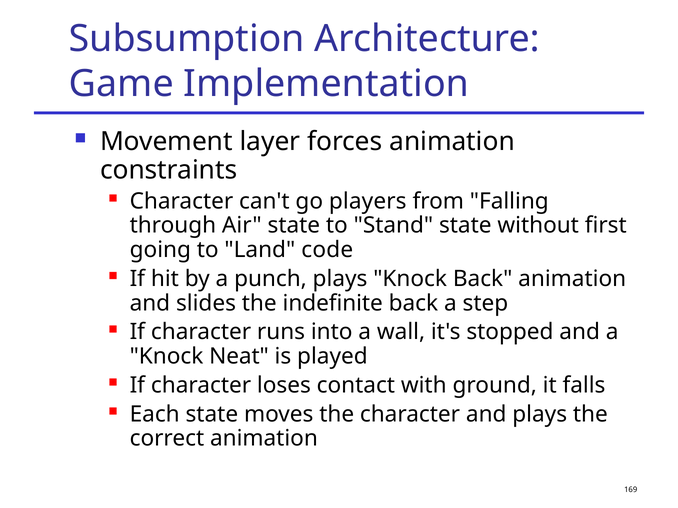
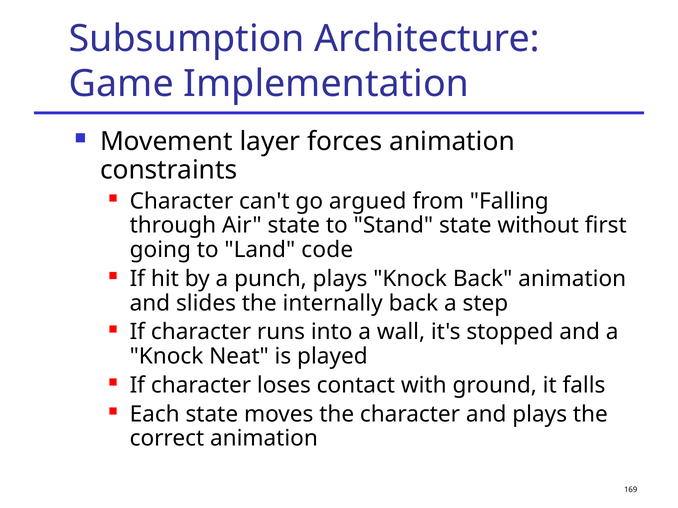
players: players -> argued (368, 201)
indefinite: indefinite -> internally (333, 303)
